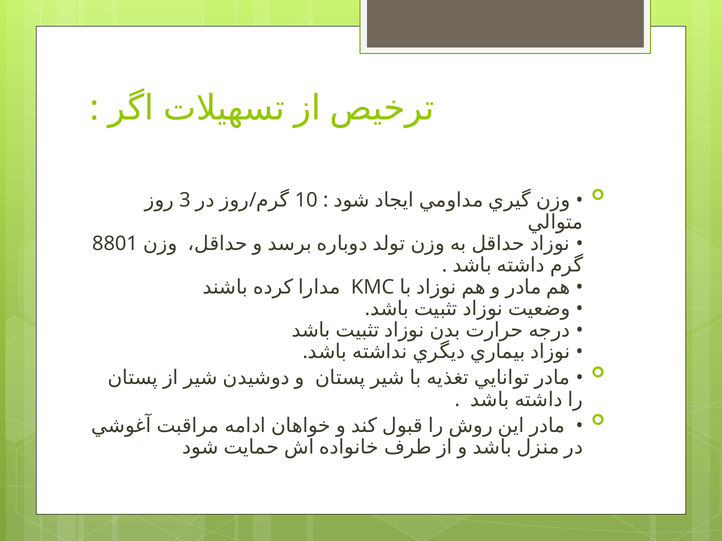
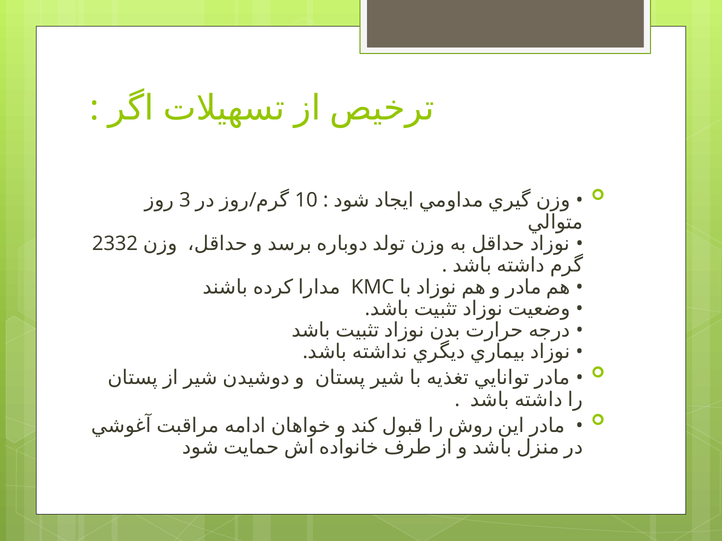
8801: 8801 -> 2332 (115, 244)
